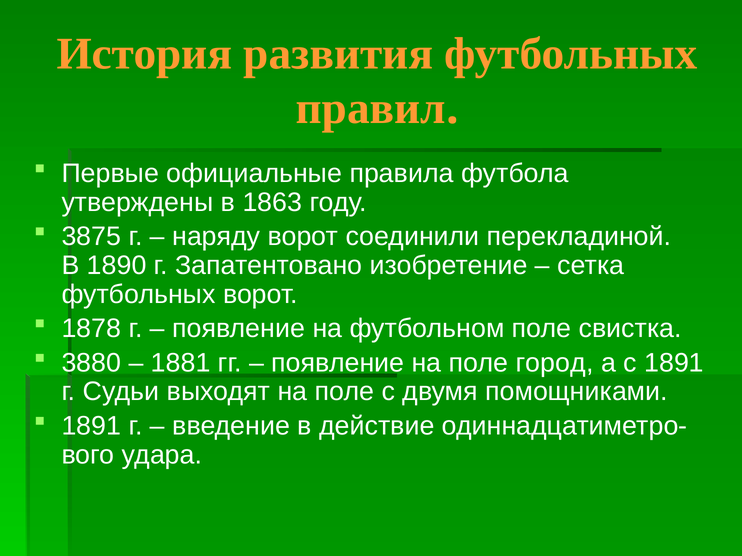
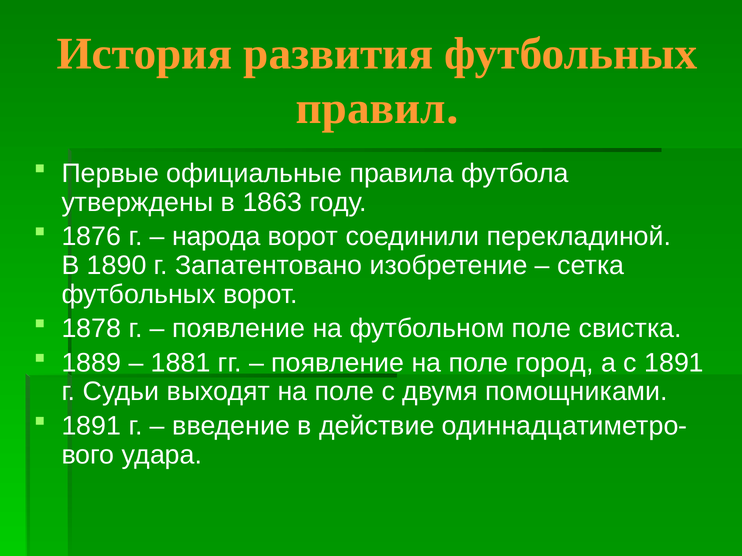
3875: 3875 -> 1876 (91, 237)
наряду: наряду -> народа (216, 237)
3880: 3880 -> 1889 (91, 363)
